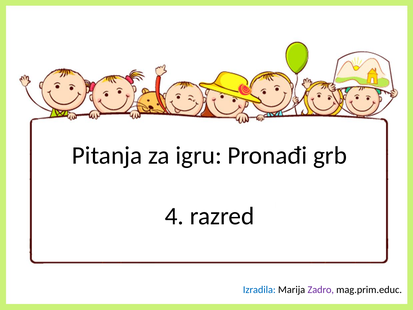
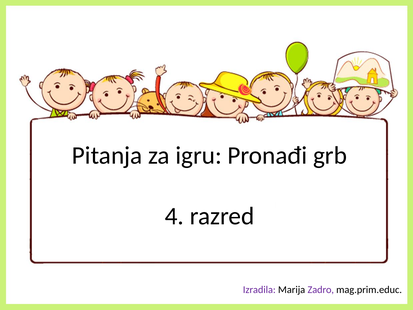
Izradila colour: blue -> purple (259, 290)
